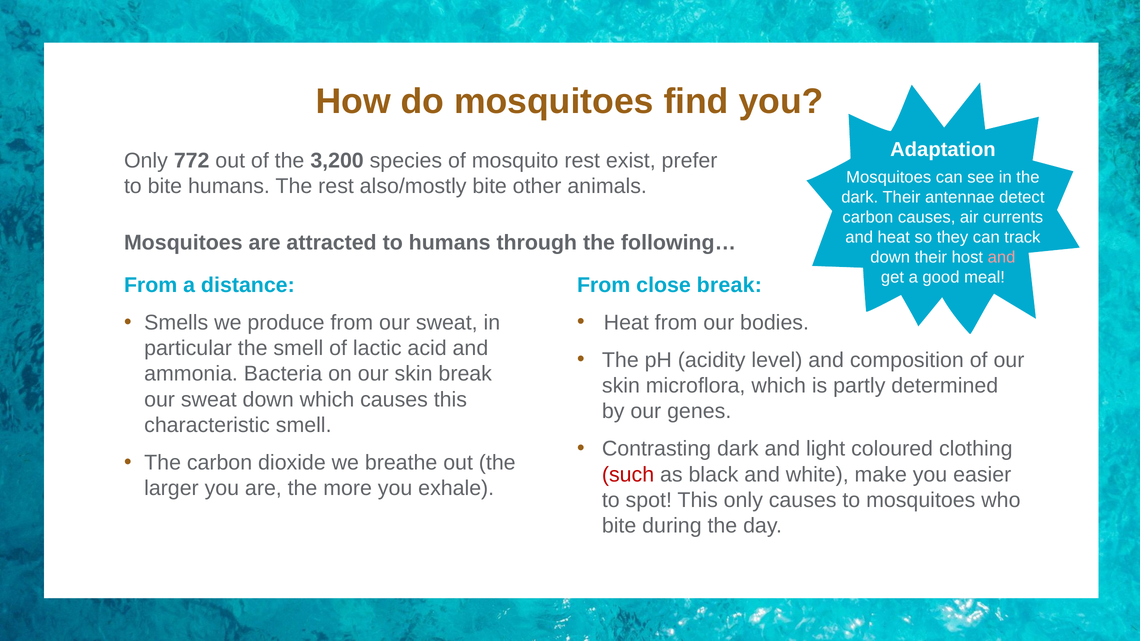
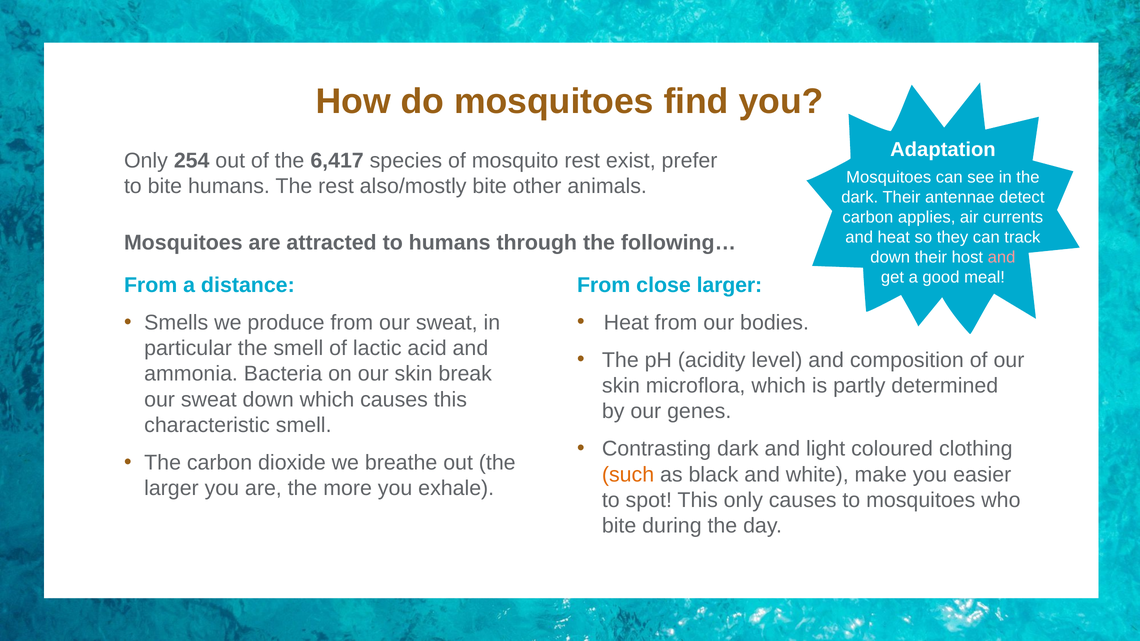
772: 772 -> 254 (192, 161)
3,200: 3,200 -> 6,417 (337, 161)
carbon causes: causes -> applies (927, 217)
close break: break -> larger (729, 285)
such colour: red -> orange (628, 475)
